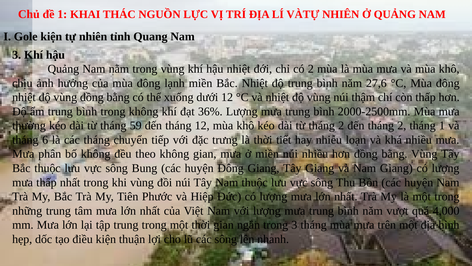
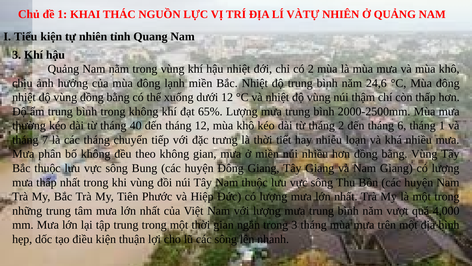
Gole: Gole -> Tiểu (26, 36)
27,6: 27,6 -> 24,6 (376, 83)
36%: 36% -> 65% (210, 111)
59: 59 -> 40 (136, 126)
đến tháng 2: 2 -> 6 (402, 126)
6: 6 -> 7 (45, 140)
